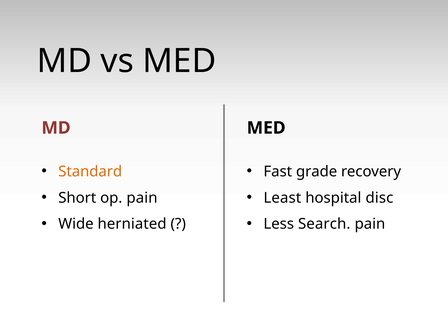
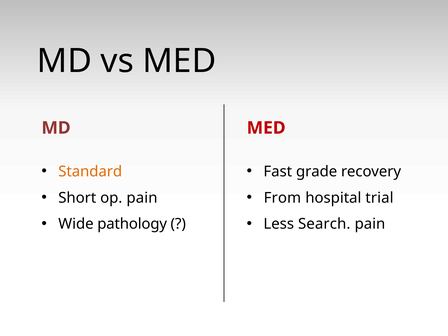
MED colour: black -> red (266, 128)
Least: Least -> From (282, 198)
disc: disc -> trial (379, 198)
herniated: herniated -> pathology (132, 224)
